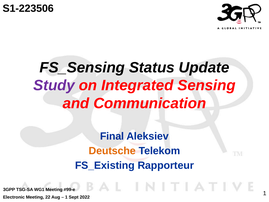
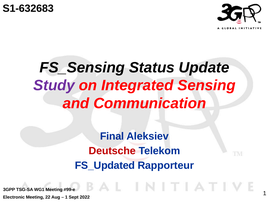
S1-223506: S1-223506 -> S1-632683 (28, 8)
Deutsche colour: orange -> red (112, 151)
FS_Existing: FS_Existing -> FS_Updated (105, 165)
